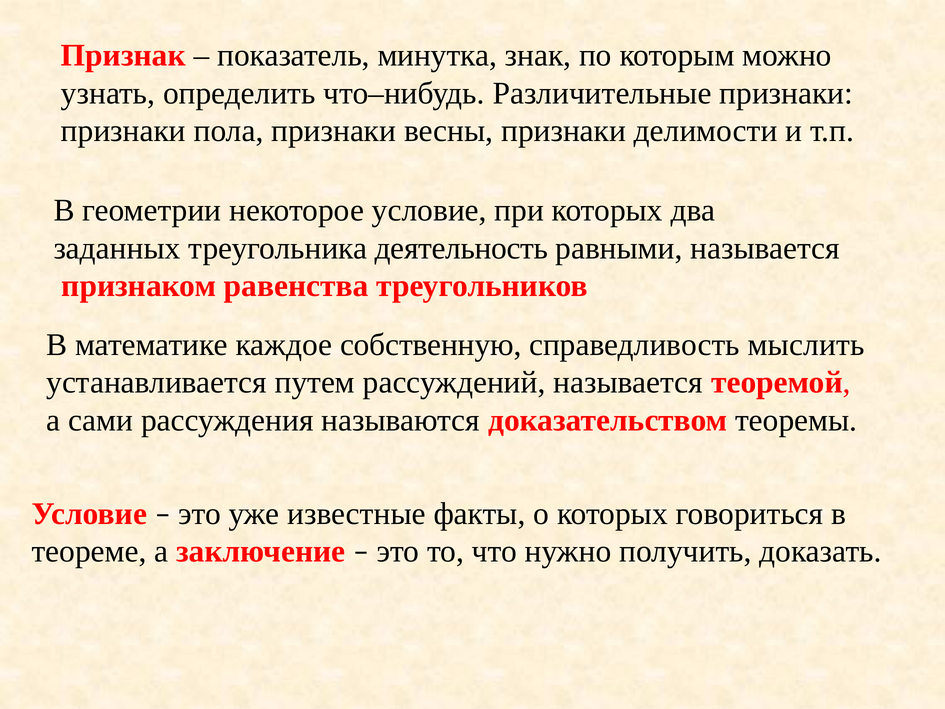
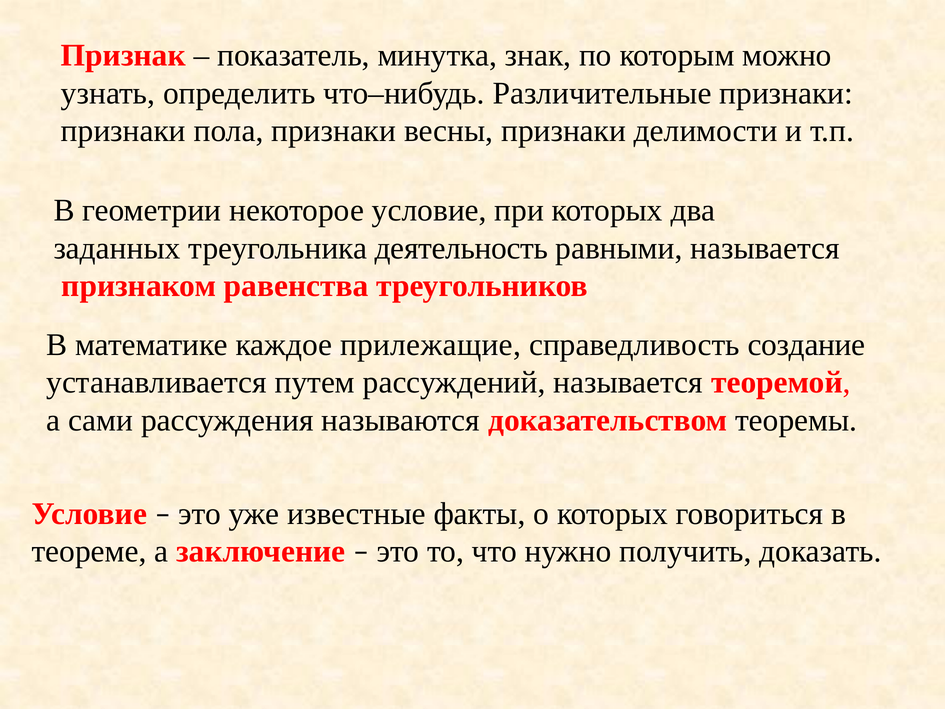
собственную: собственную -> прилежащие (430, 345)
мыслить: мыслить -> создание (806, 345)
